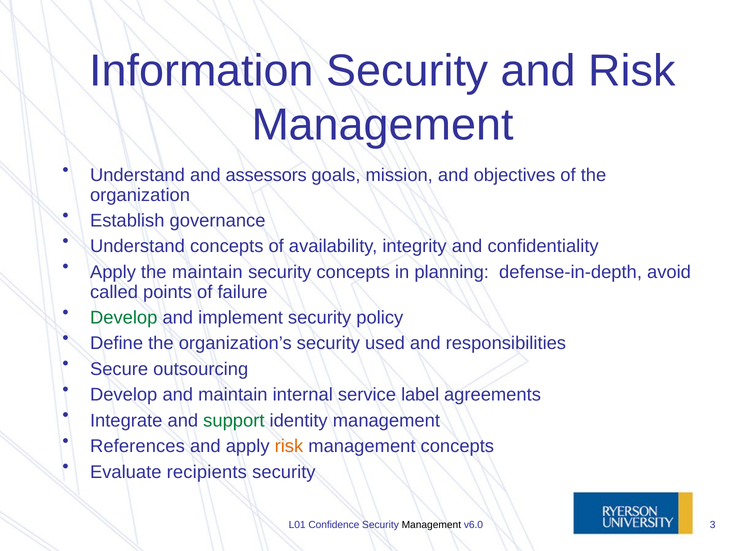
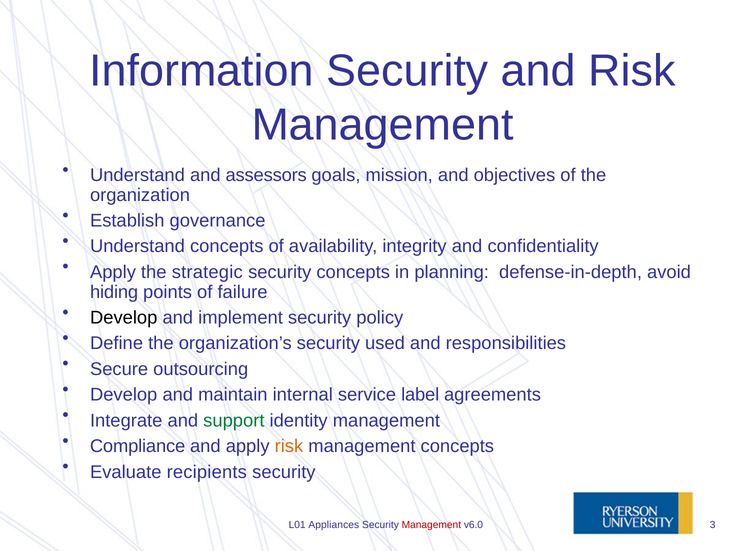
the maintain: maintain -> strategic (207, 272)
called: called -> hiding (114, 292)
Develop colour: green -> black (124, 318)
References: References -> Compliance (138, 446)
Confidence: Confidence -> Appliances (334, 525)
Management colour: black -> red (431, 525)
